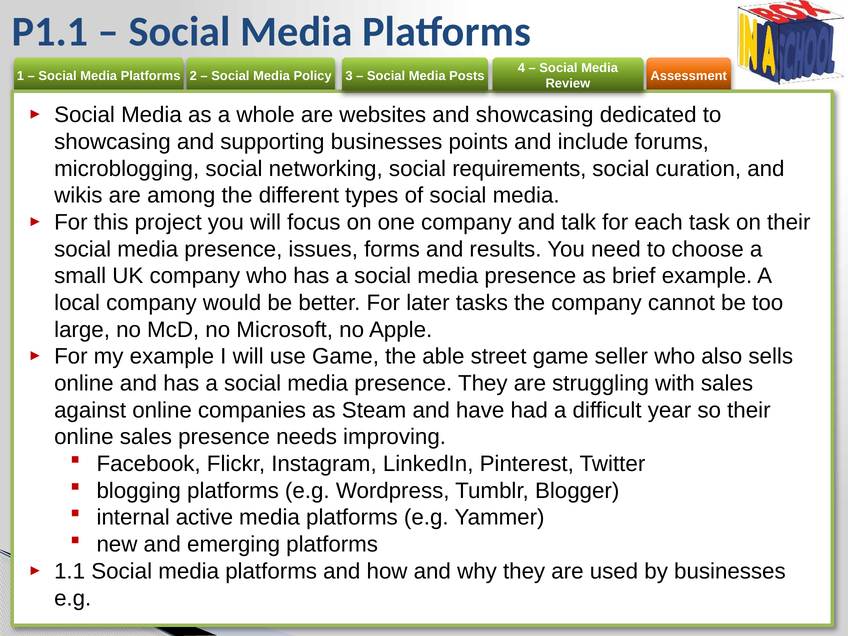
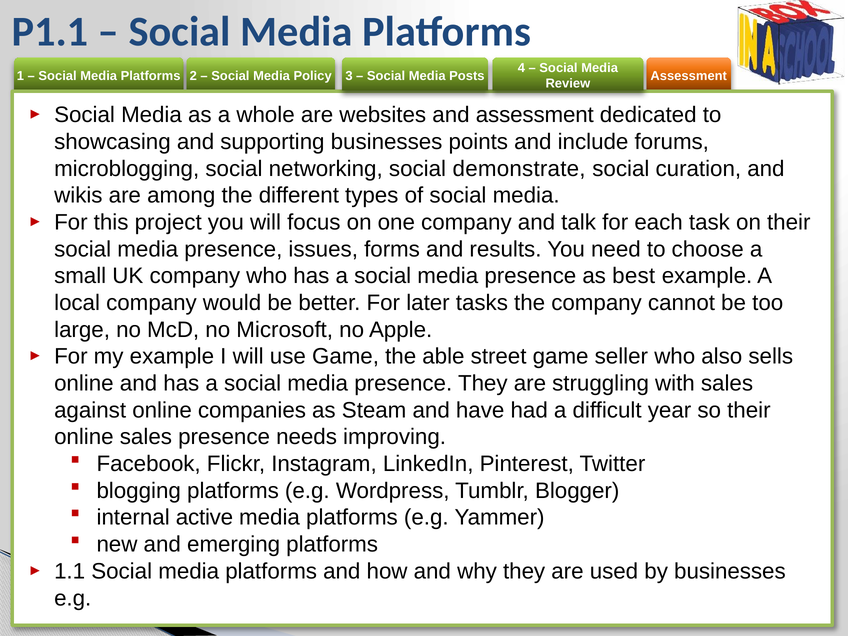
and showcasing: showcasing -> assessment (535, 115)
requirements: requirements -> demonstrate (519, 169)
brief: brief -> best (634, 276)
